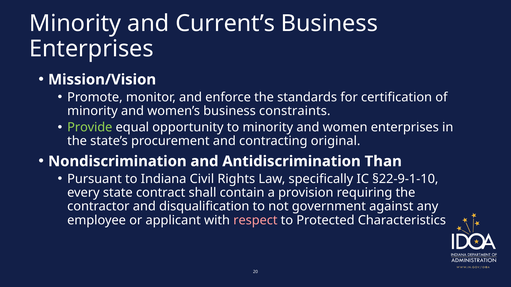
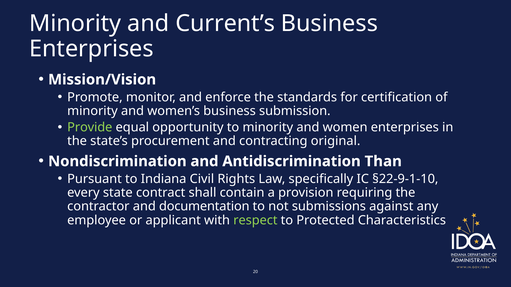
constraints: constraints -> submission (295, 111)
disqualification: disqualification -> documentation (204, 207)
government: government -> submissions (329, 207)
respect colour: pink -> light green (255, 221)
